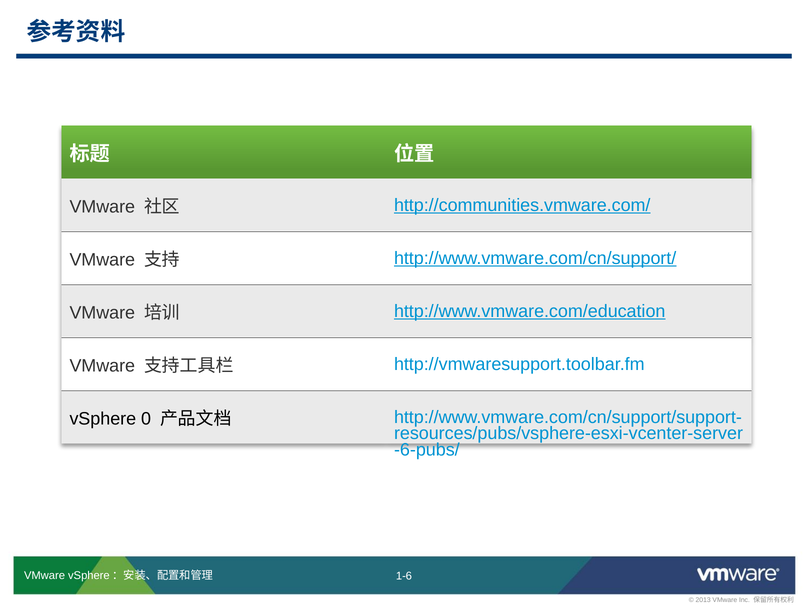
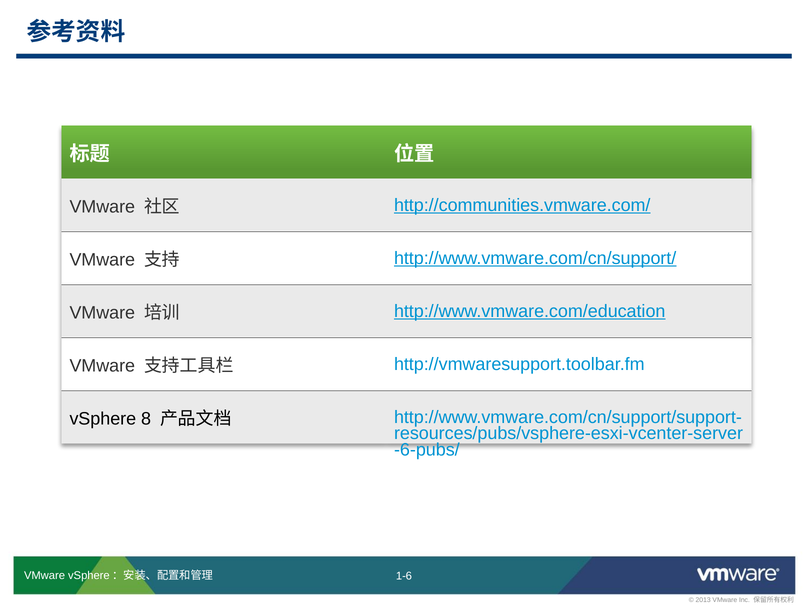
0: 0 -> 8 (146, 419)
